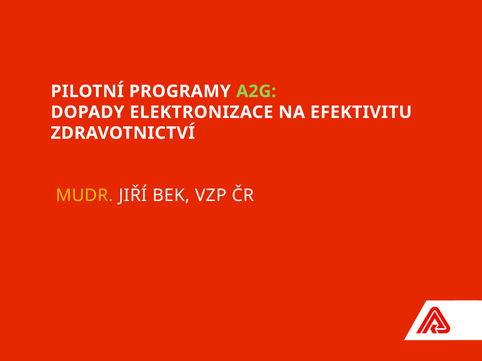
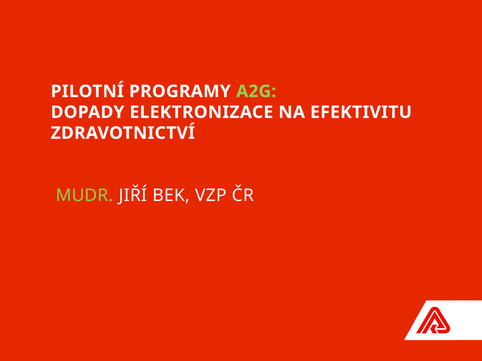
MUDR colour: yellow -> light green (84, 196)
